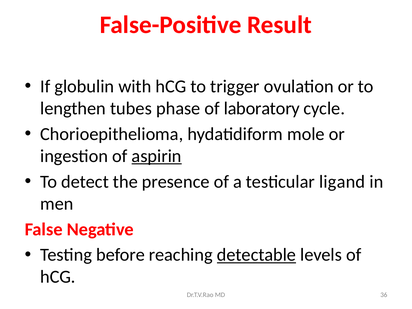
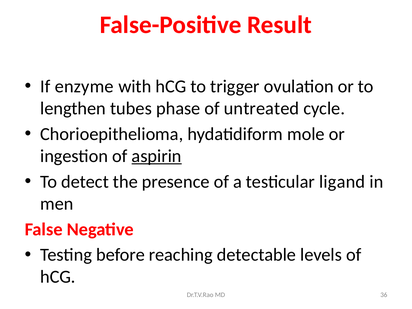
globulin: globulin -> enzyme (84, 86)
laboratory: laboratory -> untreated (262, 108)
detectable underline: present -> none (256, 255)
